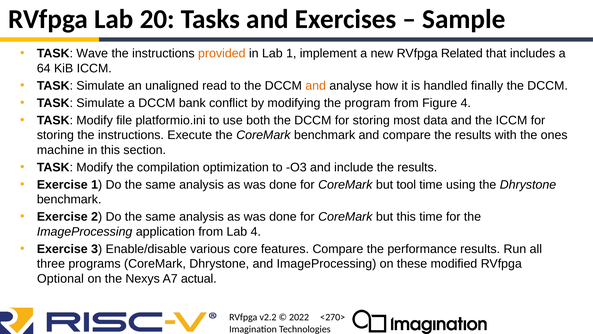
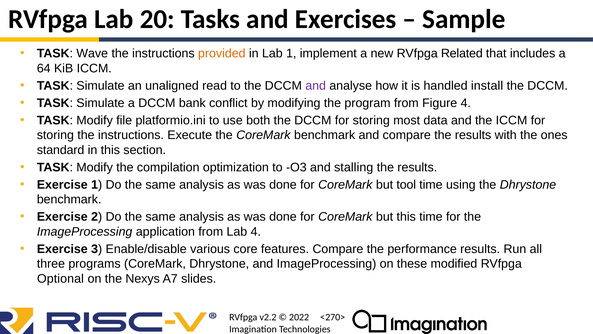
and colour: orange -> purple (316, 86)
finally: finally -> install (487, 86)
machine: machine -> standard (61, 150)
include: include -> stalling (354, 167)
actual: actual -> slides (199, 278)
